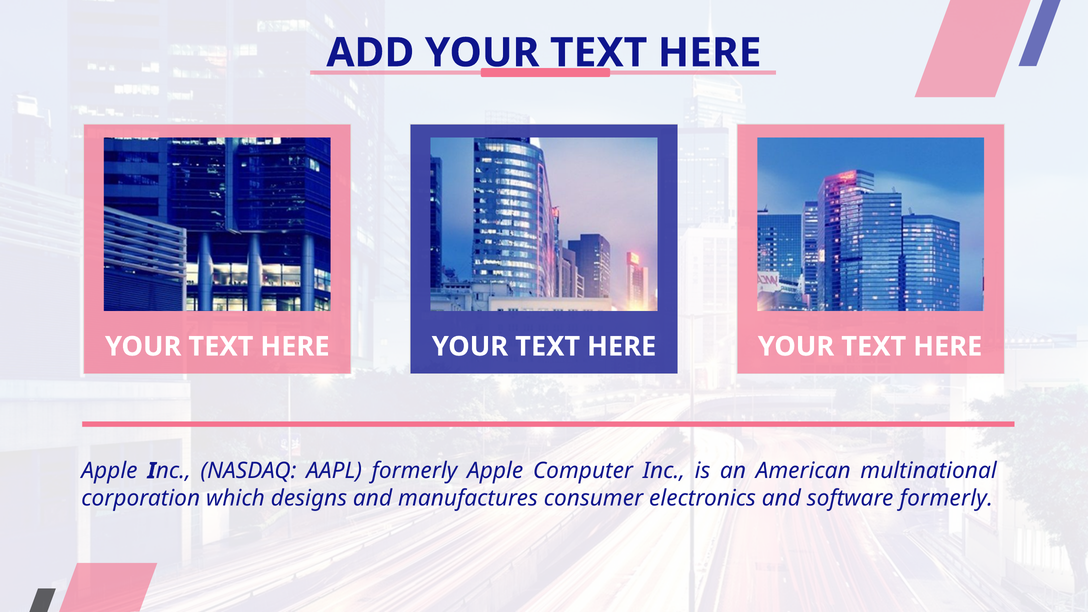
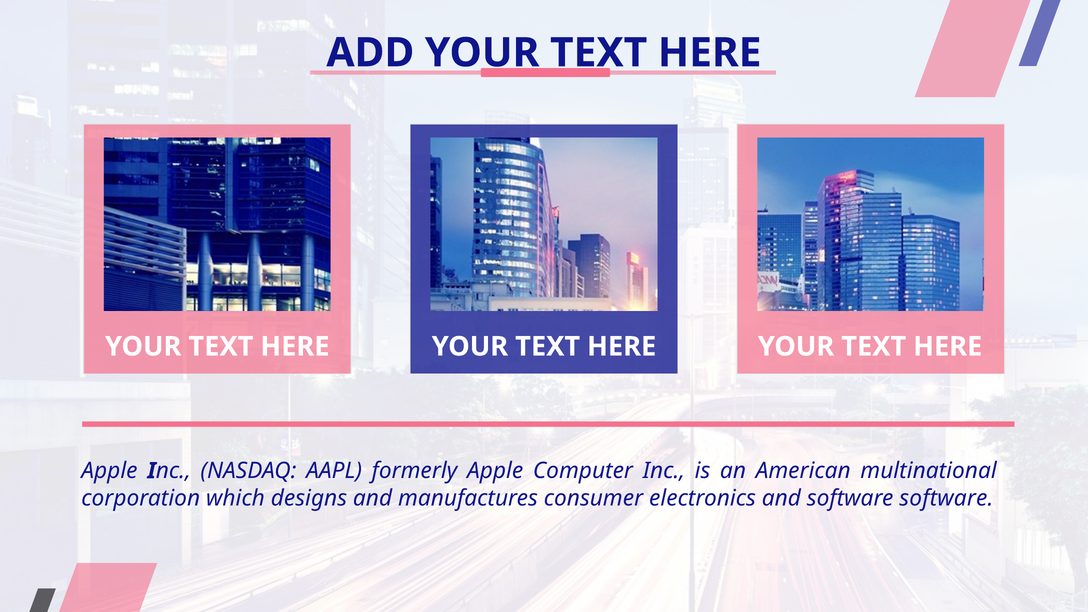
software formerly: formerly -> software (946, 498)
